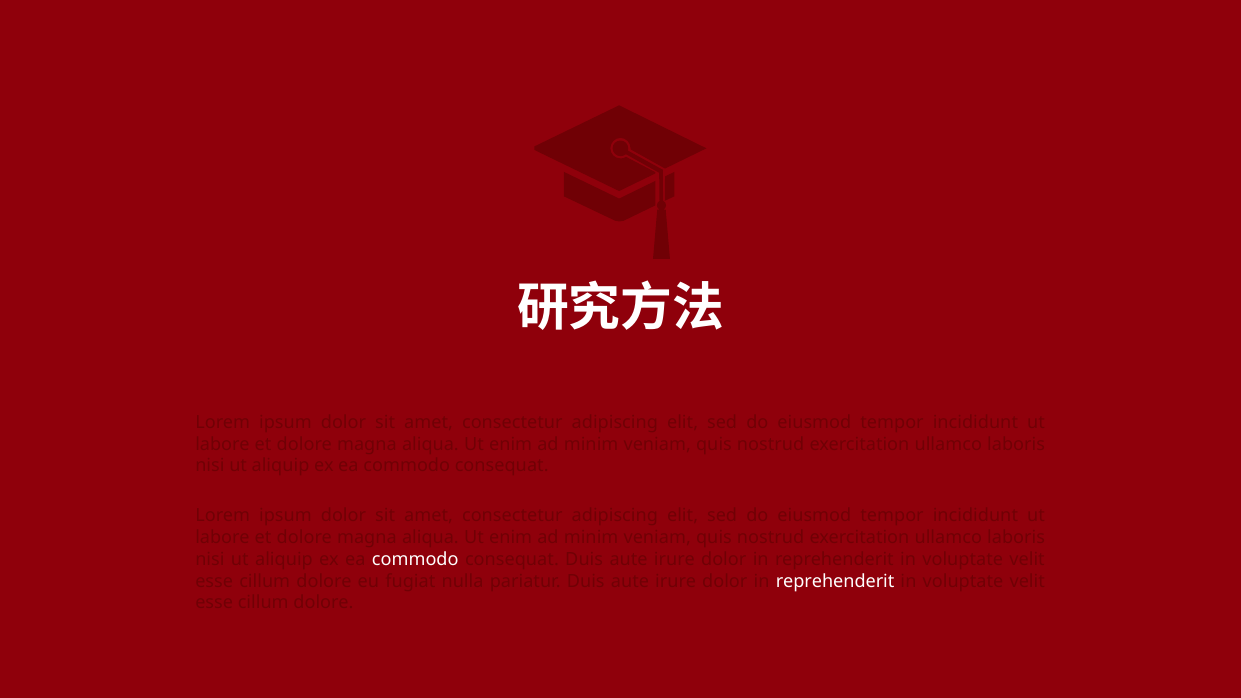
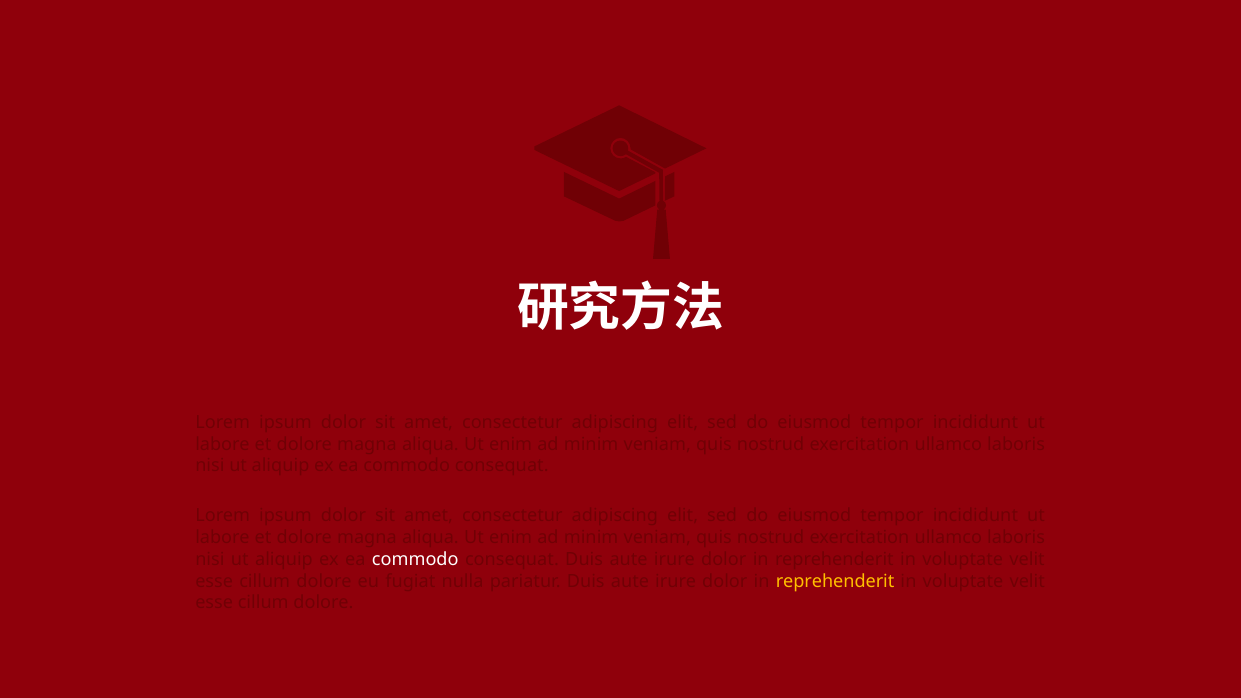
reprehenderit colour: white -> yellow (835, 581)
